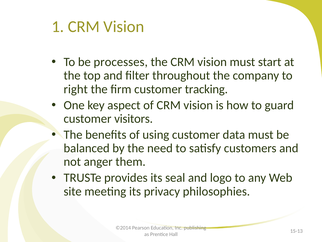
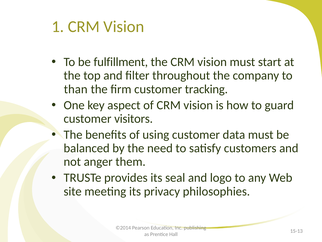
processes: processes -> fulfillment (121, 62)
right: right -> than (76, 89)
